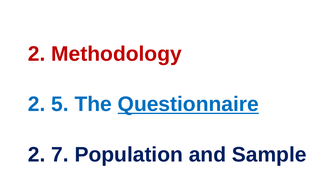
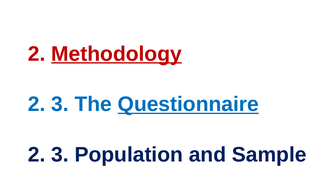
Methodology underline: none -> present (117, 54)
5: 5 -> 3 (60, 104)
7: 7 -> 3 (60, 155)
